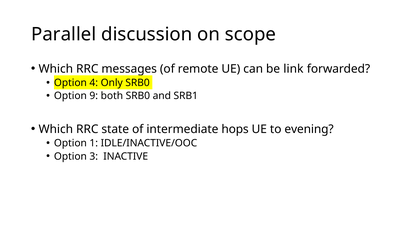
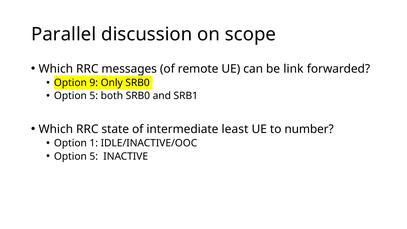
4: 4 -> 9 (94, 83)
9: 9 -> 5 (94, 96)
hops: hops -> least (235, 129)
evening: evening -> number (309, 129)
3: 3 -> 5 (94, 156)
